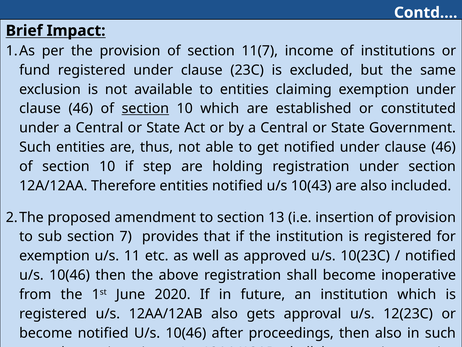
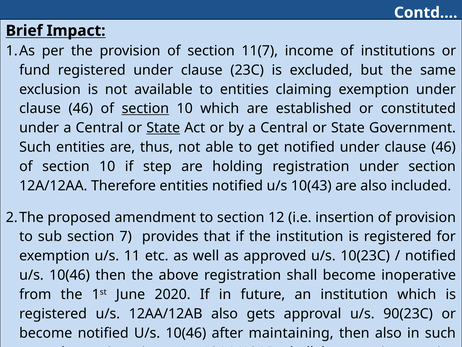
State underline: none -> present (163, 128)
13: 13 -> 12 (276, 217)
12(23C: 12(23C -> 90(23C (408, 313)
proceedings: proceedings -> maintaining (291, 333)
